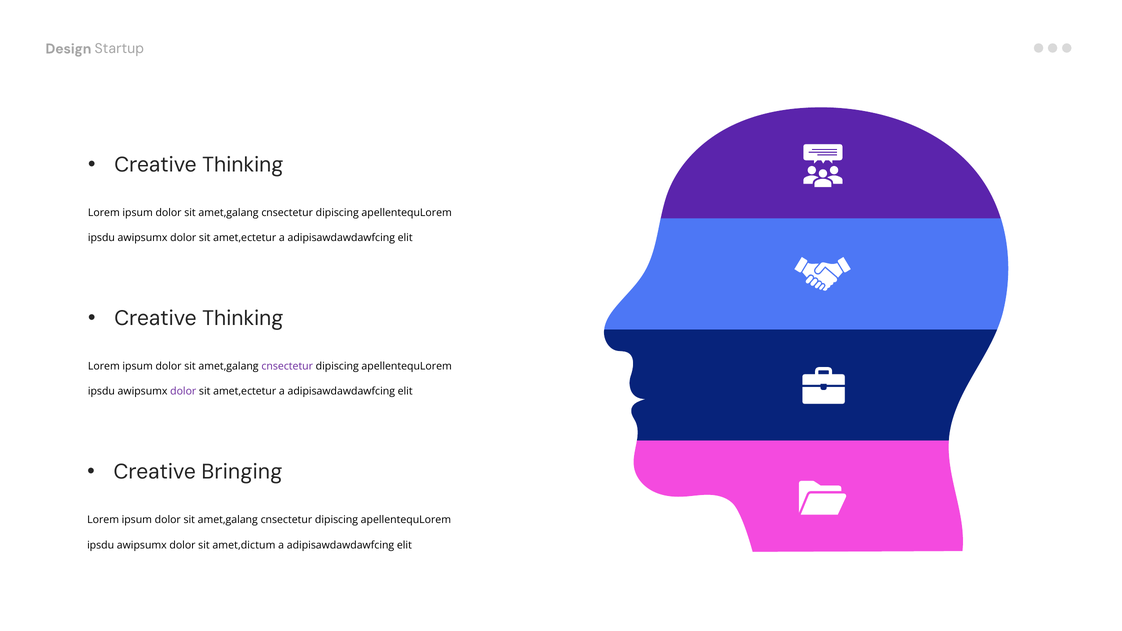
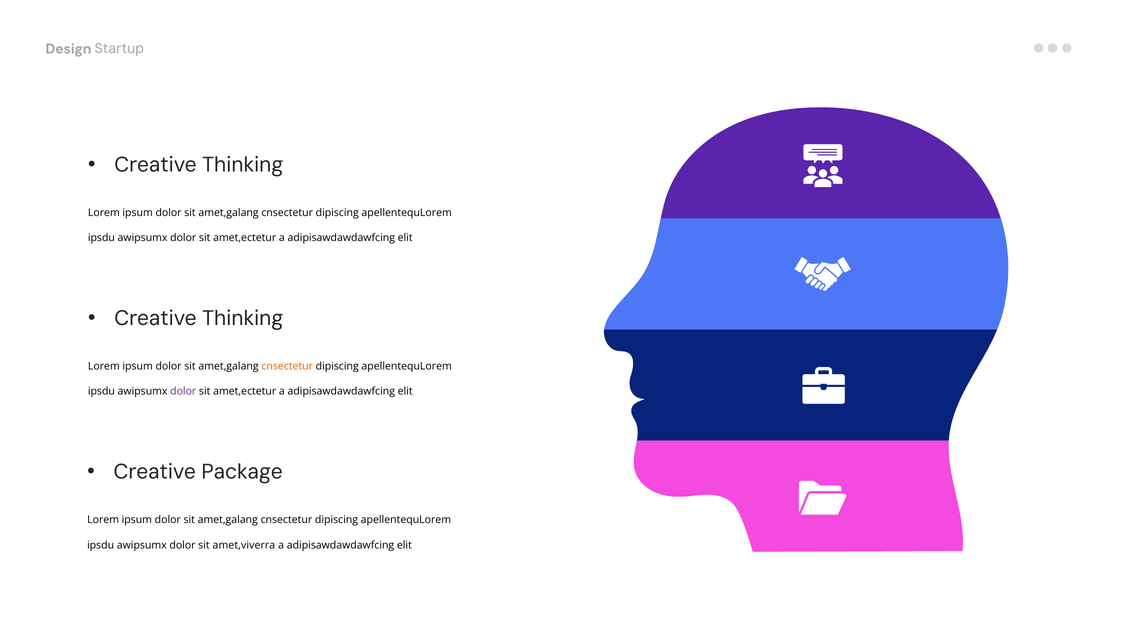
cnsectetur colour: purple -> orange (287, 366)
Bringing: Bringing -> Package (242, 472)
amet,dictum: amet,dictum -> amet,viverra (244, 545)
